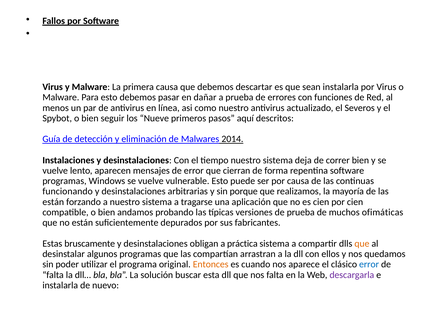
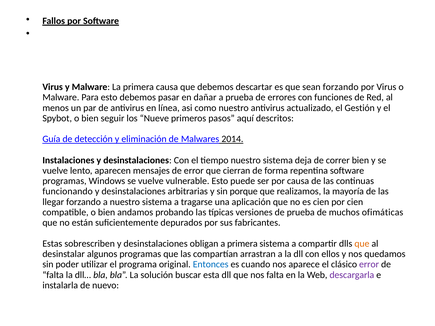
sean instalarla: instalarla -> forzando (341, 87)
Severos: Severos -> Gestión (360, 108)
están: están -> llegar (53, 202)
bruscamente: bruscamente -> sobrescriben (90, 244)
a práctica: práctica -> primera (242, 244)
Entonces colour: orange -> blue (211, 265)
error colour: blue -> purple (369, 265)
